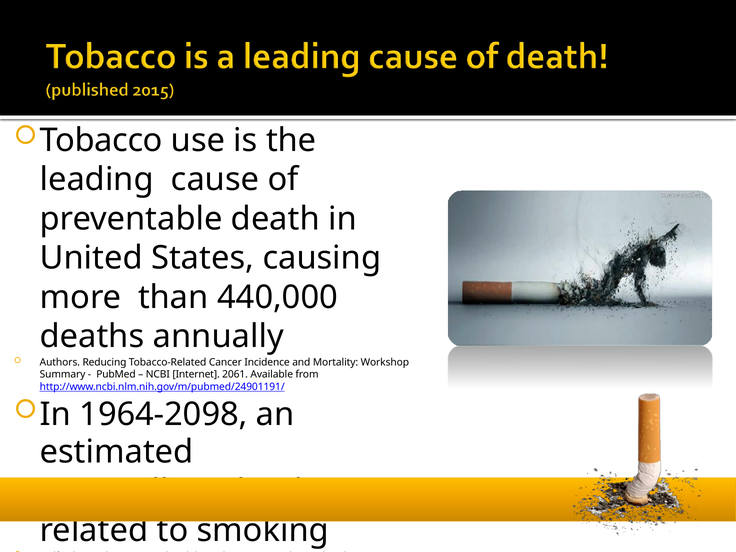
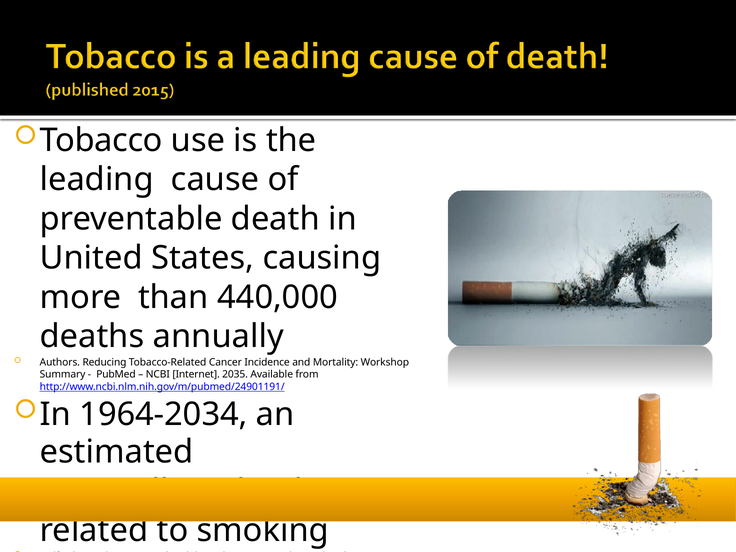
2061: 2061 -> 2035 (235, 374)
1964-2098: 1964-2098 -> 1964-2034 (164, 414)
